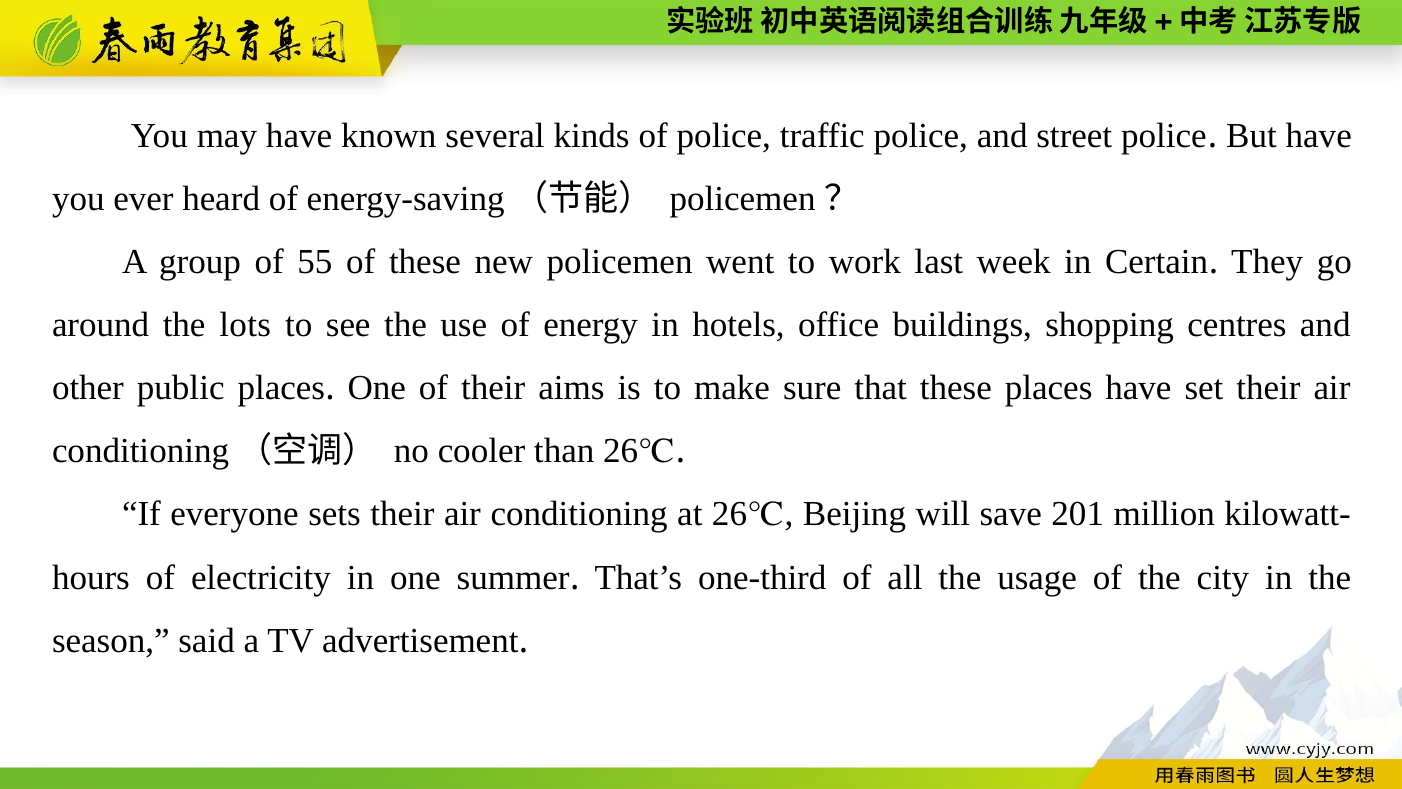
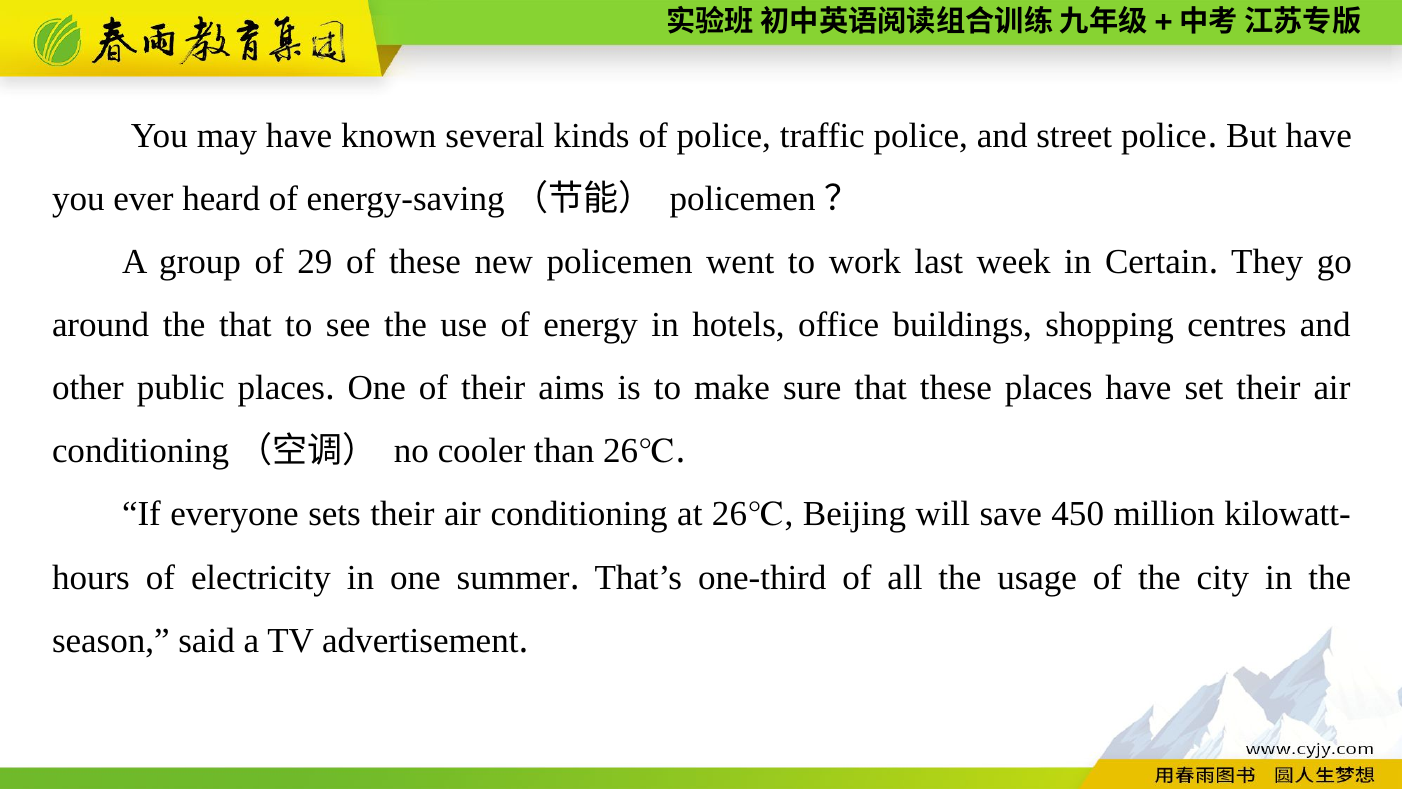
55: 55 -> 29 (315, 262)
the lots: lots -> that (245, 325)
201: 201 -> 450 (1078, 514)
